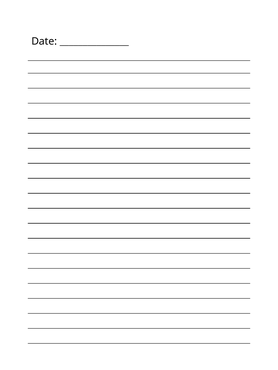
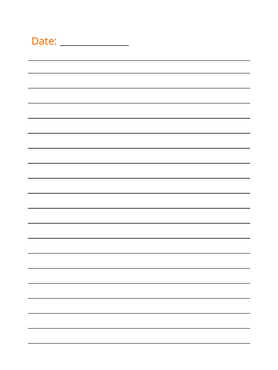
Date colour: black -> orange (44, 41)
